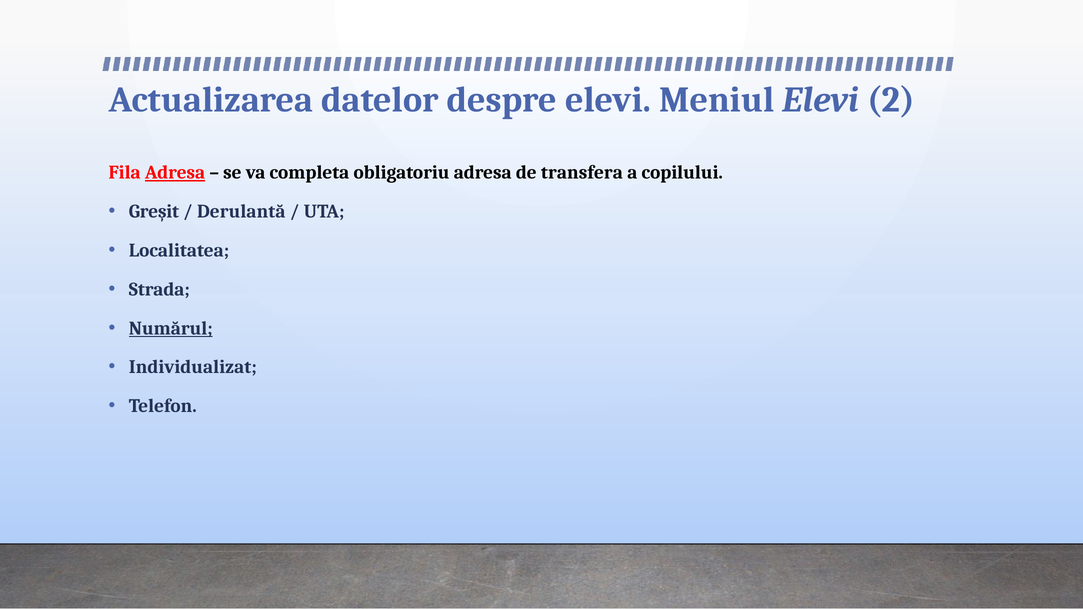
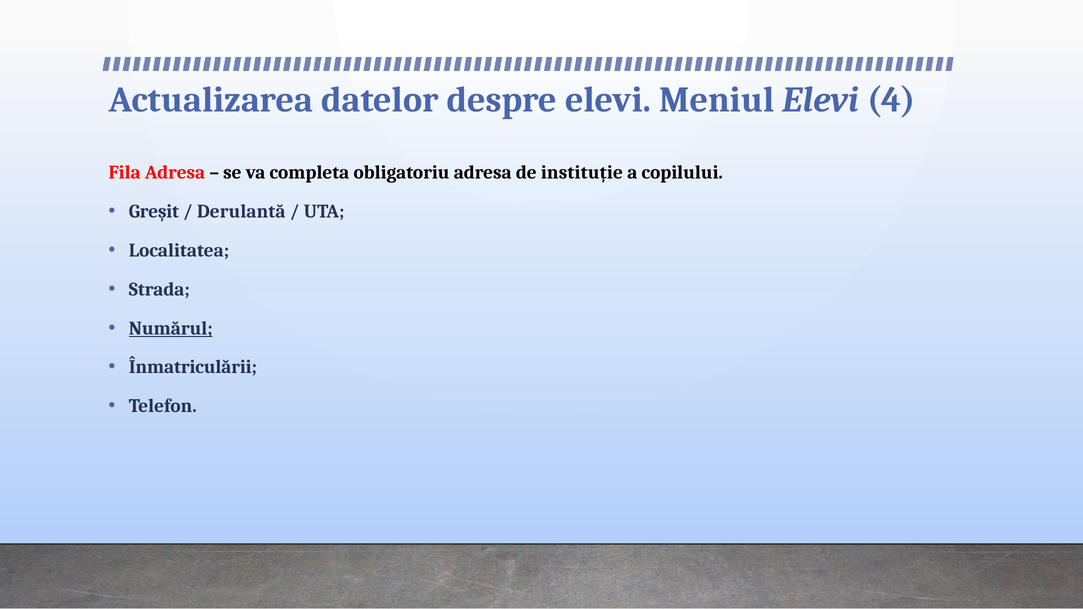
2: 2 -> 4 (891, 100)
Adresa underline: present -> none (175, 173)
transfera: transfera -> instituție (582, 173)
Individualizat: Individualizat -> Înmatriculării (193, 367)
